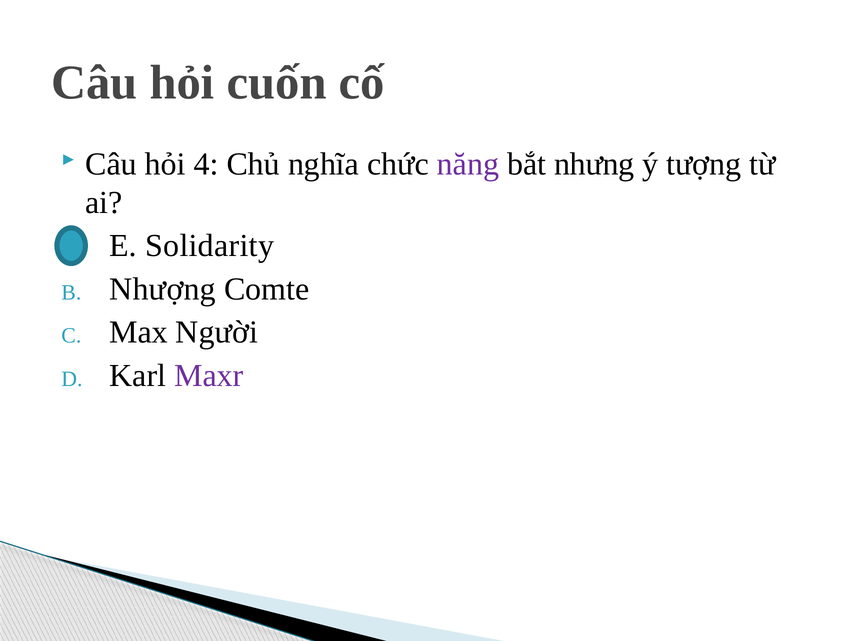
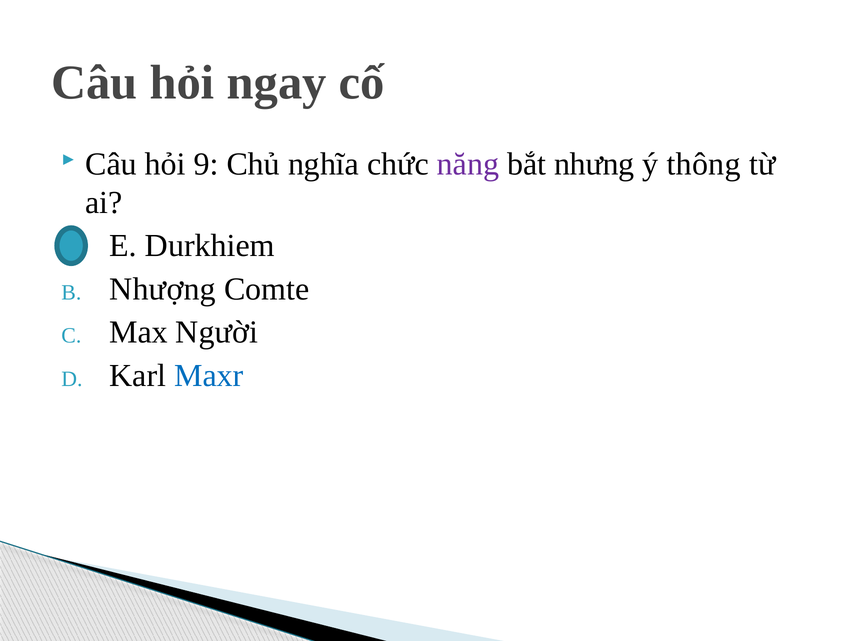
cuốn: cuốn -> ngay (277, 82)
4: 4 -> 9 (206, 164)
tượng: tượng -> thông (704, 164)
Solidarity: Solidarity -> Durkhiem (210, 246)
Maxr colour: purple -> blue (209, 375)
